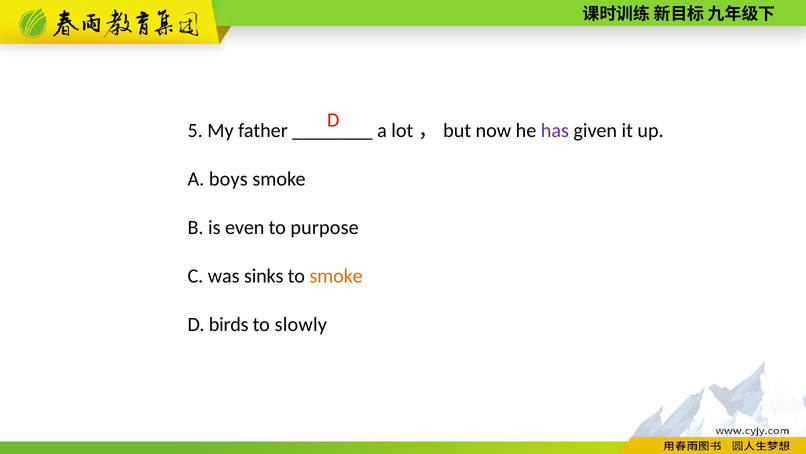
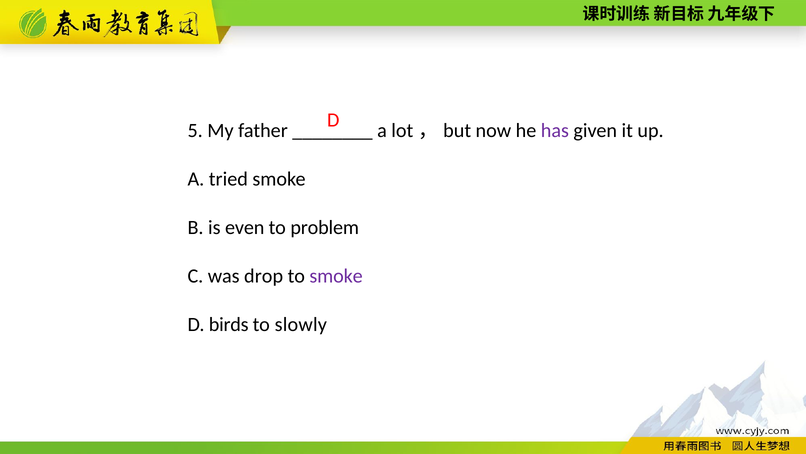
boys: boys -> tried (228, 179)
purpose: purpose -> problem (325, 227)
sinks: sinks -> drop (264, 276)
smoke colour: orange -> purple (336, 276)
